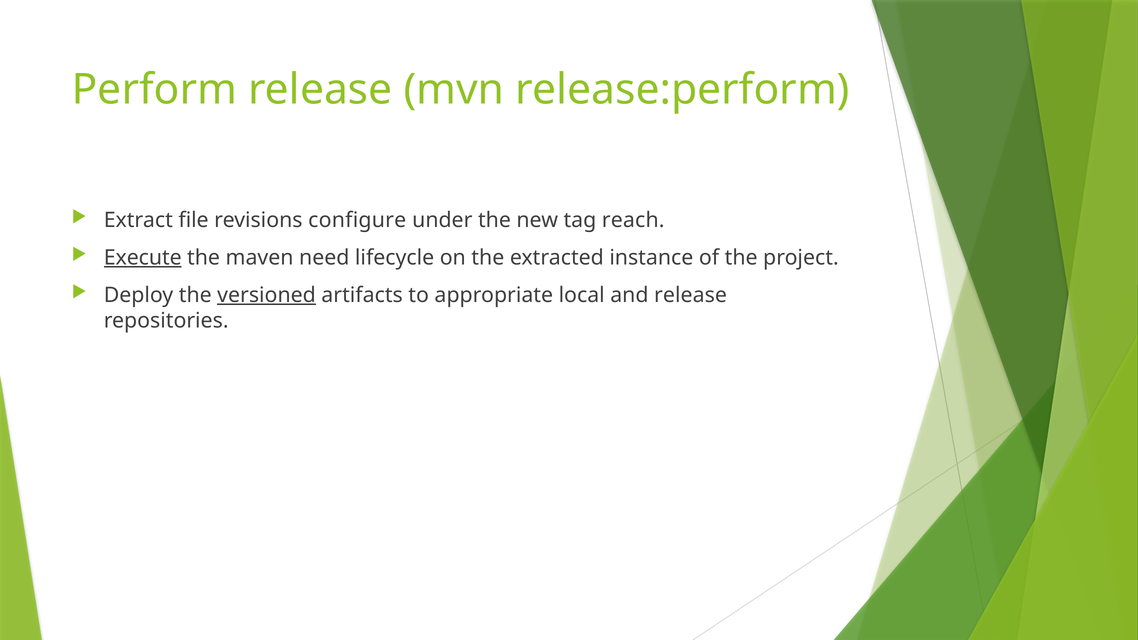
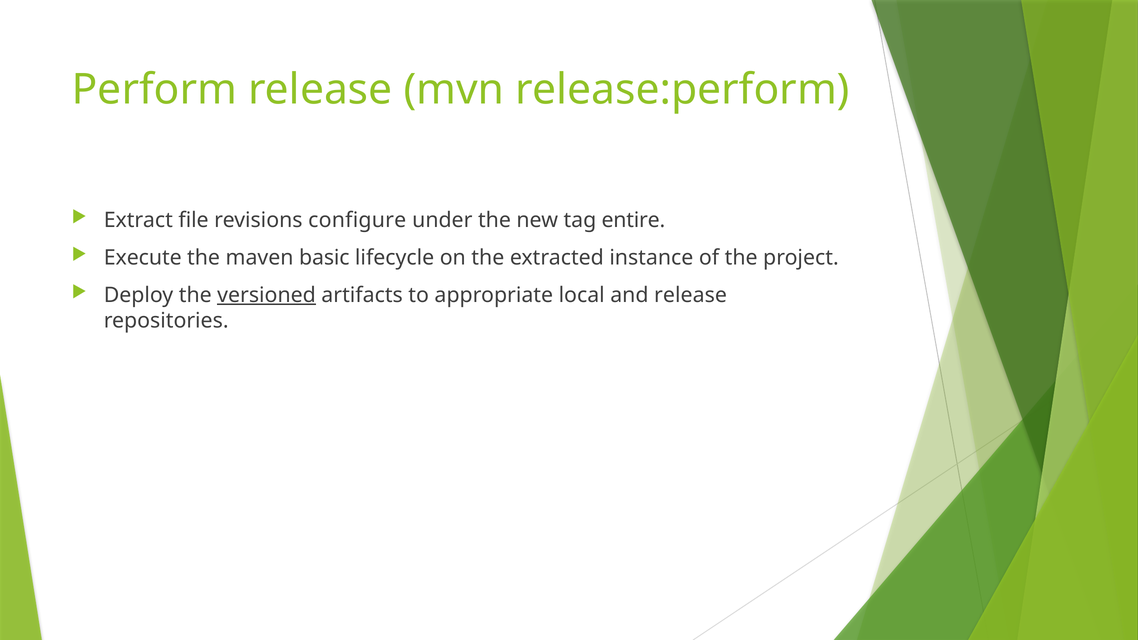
reach: reach -> entire (633, 220)
Execute underline: present -> none (143, 258)
need: need -> basic (324, 258)
